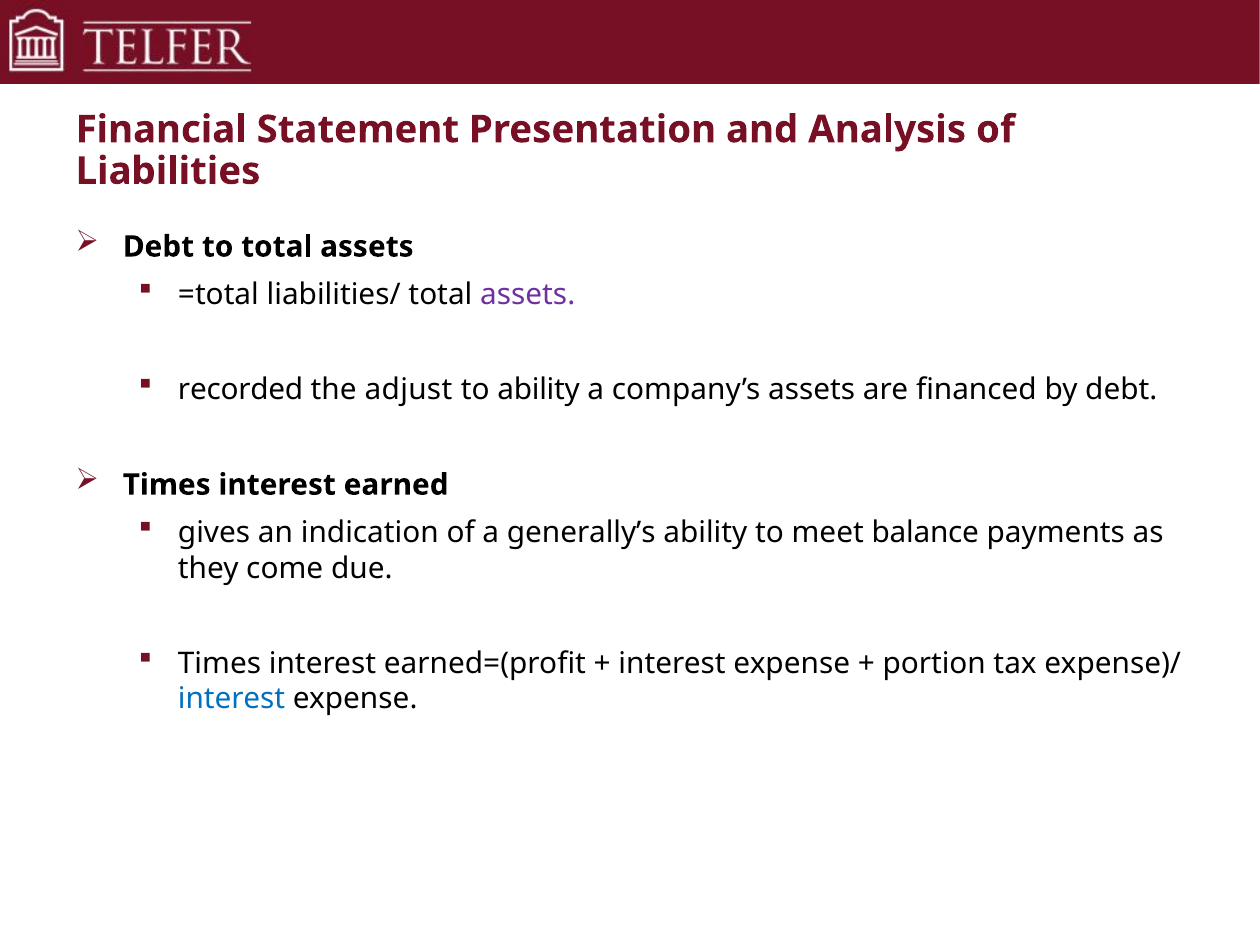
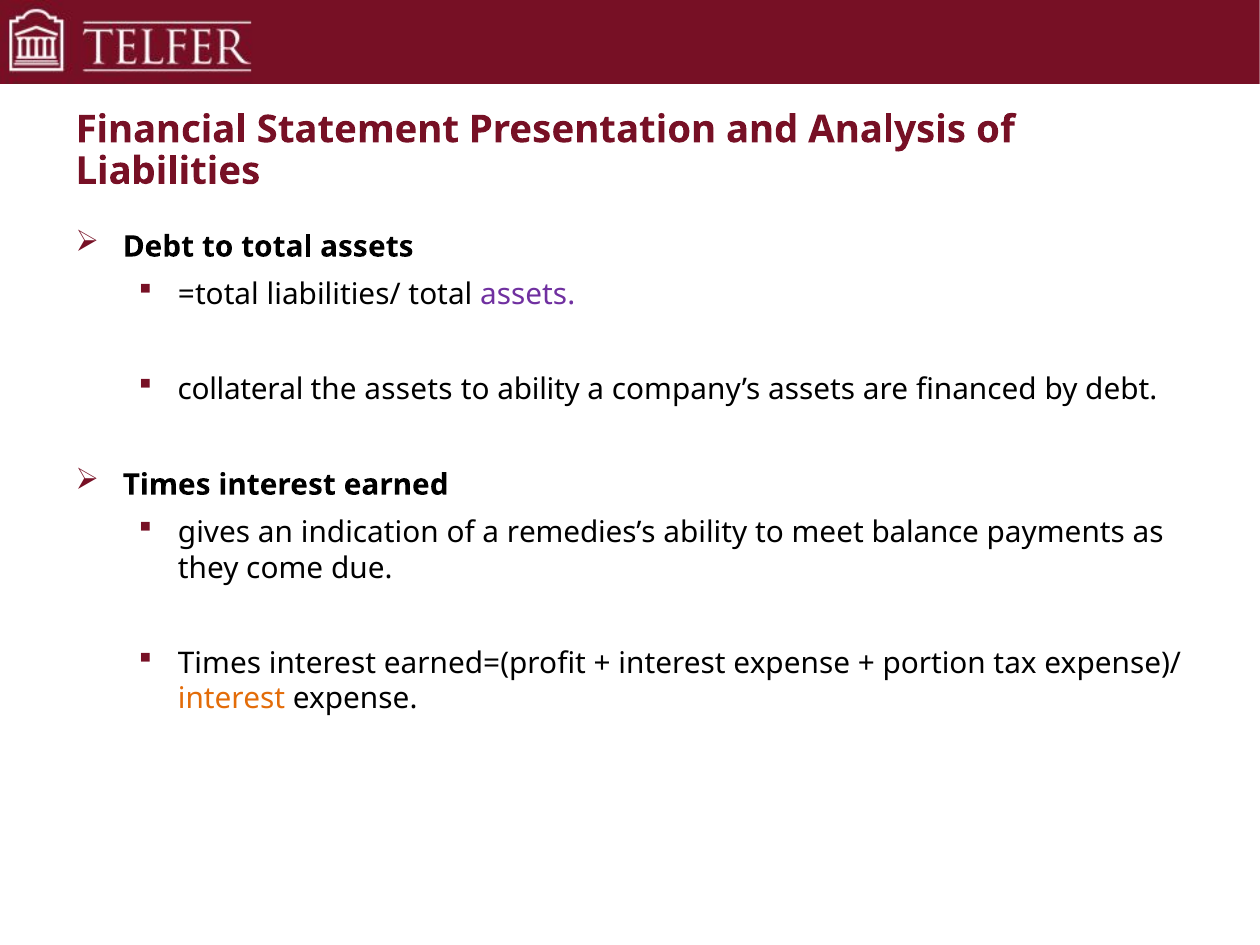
recorded: recorded -> collateral (241, 390)
the adjust: adjust -> assets (409, 390)
generally’s: generally’s -> remedies’s (581, 532)
interest colour: blue -> orange (232, 699)
